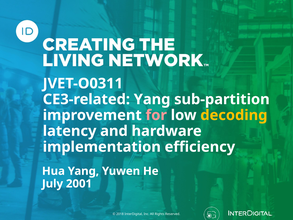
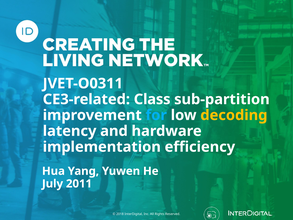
CE3-related Yang: Yang -> Class (152, 99)
for colour: pink -> light blue (156, 115)
2001: 2001 -> 2011 (79, 184)
